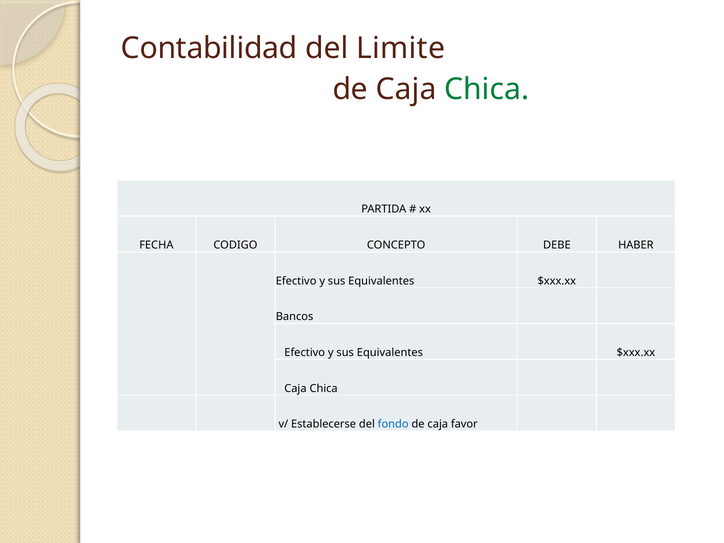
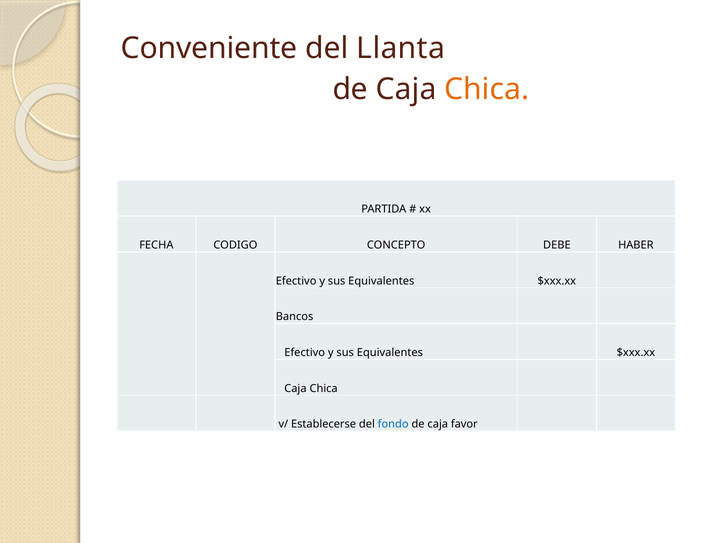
Contabilidad: Contabilidad -> Conveniente (209, 48)
Limite: Limite -> Llanta (401, 48)
Chica colour: green -> orange (487, 89)
